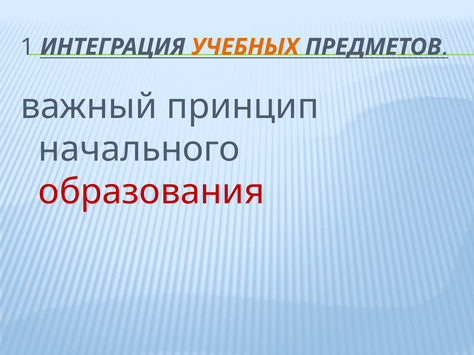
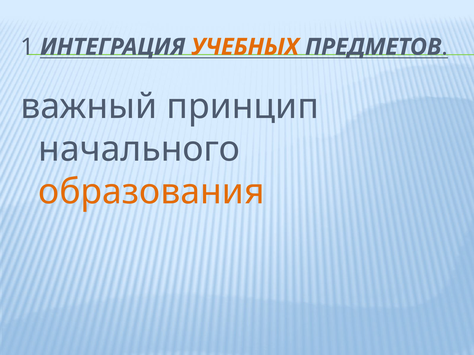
образования colour: red -> orange (151, 192)
